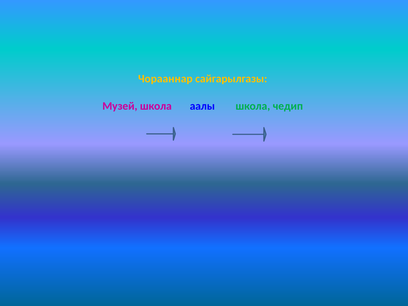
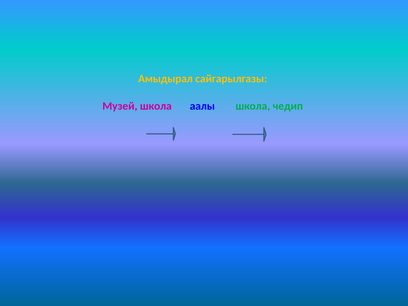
Чорааннар: Чорааннар -> Амыдырал (165, 79)
